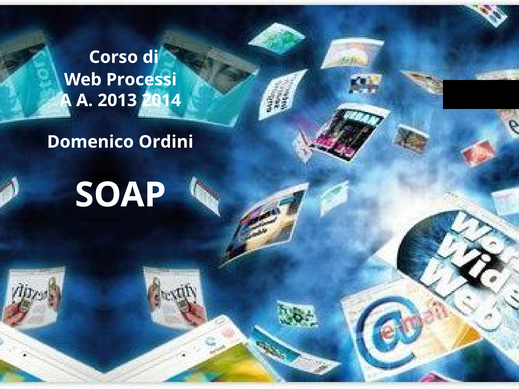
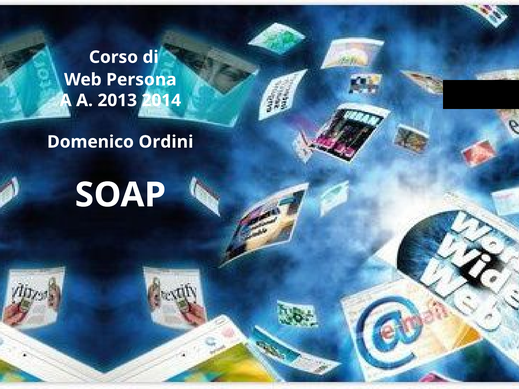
Processi: Processi -> Persona (141, 80)
